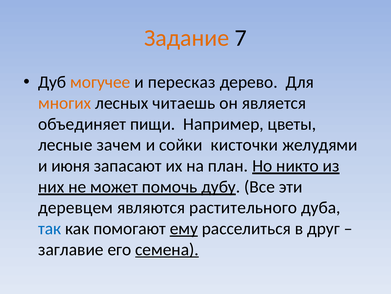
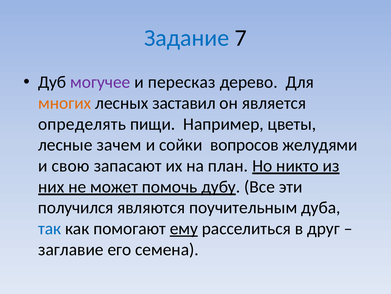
Задание colour: orange -> blue (187, 38)
могучее colour: orange -> purple (100, 82)
читаешь: читаешь -> заставил (184, 103)
объединяет: объединяет -> определять (82, 124)
кисточки: кисточки -> вопросов (244, 145)
июня: июня -> свою (71, 165)
деревцем: деревцем -> получился (76, 207)
растительного: растительного -> поучительным (243, 207)
семена underline: present -> none (167, 249)
